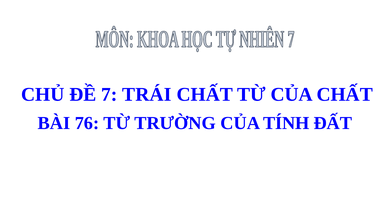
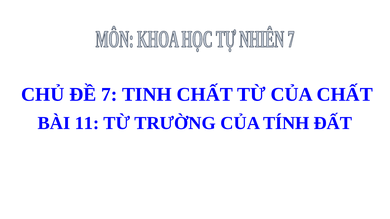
TRÁI: TRÁI -> TINH (147, 95)
76: 76 -> 11 (87, 123)
